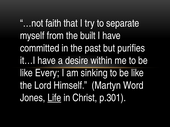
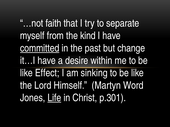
built: built -> kind (88, 36)
committed underline: none -> present (40, 48)
purifies: purifies -> change (131, 48)
Every: Every -> Effect (47, 73)
